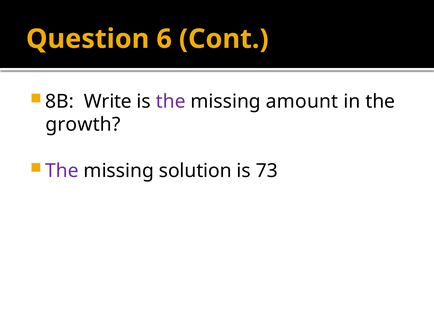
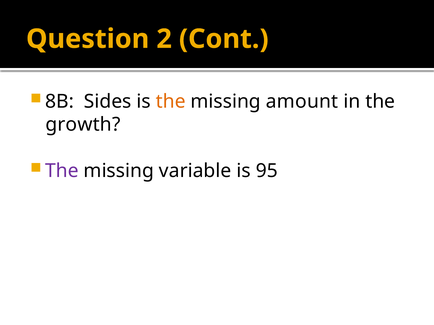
6: 6 -> 2 (164, 39)
Write: Write -> Sides (108, 102)
the colour: purple -> orange (171, 102)
solution: solution -> variable (195, 171)
73: 73 -> 95 (267, 171)
